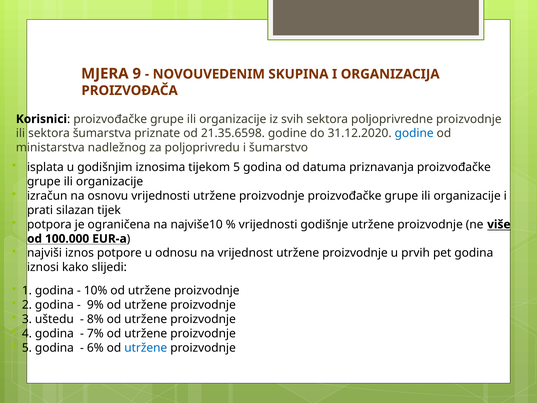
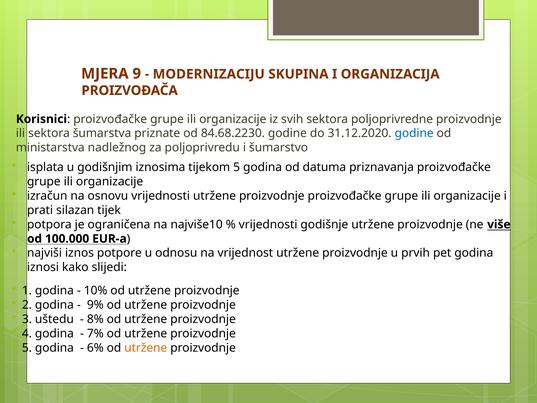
NOVOUVEDENIM: NOVOUVEDENIM -> MODERNIZACIJU (209, 74)
21.35.6598: 21.35.6598 -> 84.68.2230 (233, 133)
utržene colour: blue -> orange (146, 348)
